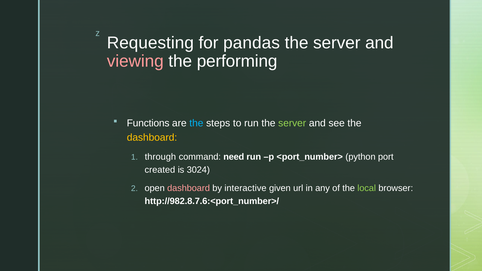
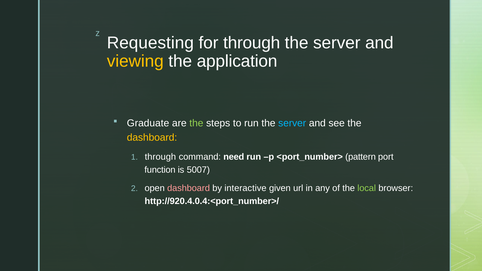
for pandas: pandas -> through (252, 43)
viewing colour: pink -> yellow (135, 61)
performing: performing -> application (237, 61)
Functions: Functions -> Graduate (148, 123)
the colour: light blue -> light green (196, 123)
server colour: light green -> light blue (292, 123)
python: python -> pattern (361, 157)
created: created -> function (160, 170)
3024: 3024 -> 5007 (198, 170)
http://982.8.7.6:<port_number>/: http://982.8.7.6:<port_number>/ -> http://920.4.0.4:<port_number>/ (212, 201)
